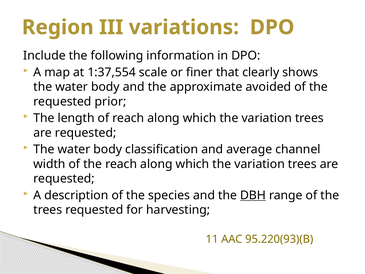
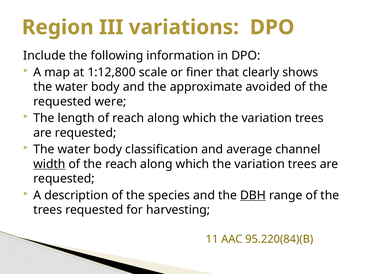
1:37,554: 1:37,554 -> 1:12,800 (112, 72)
prior: prior -> were (111, 101)
width underline: none -> present (49, 164)
95.220(93)(B: 95.220(93)(B -> 95.220(84)(B (279, 239)
